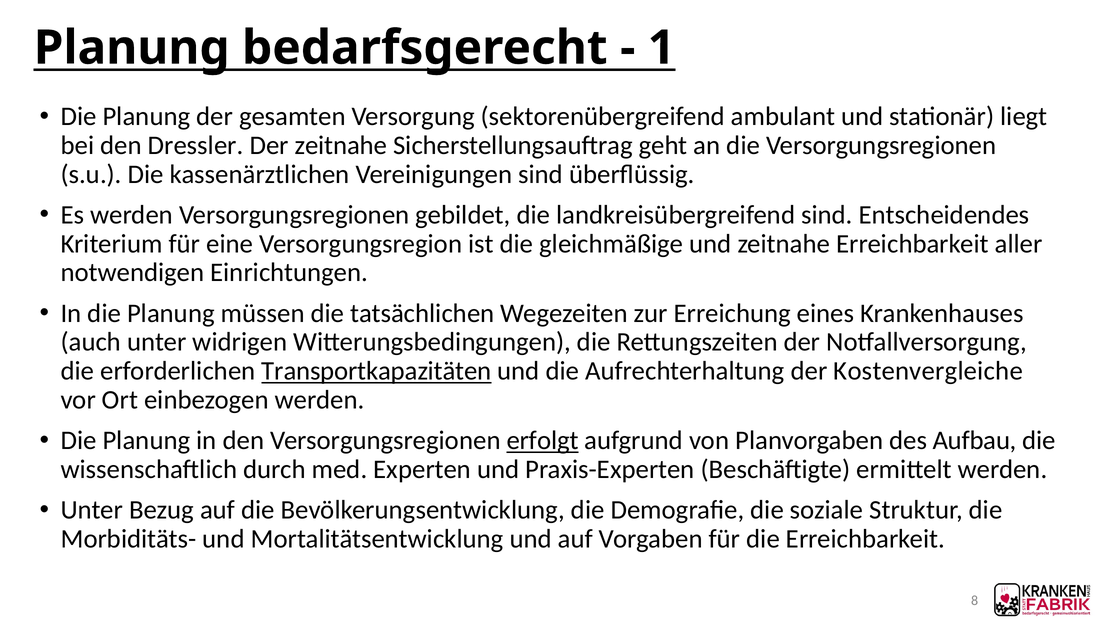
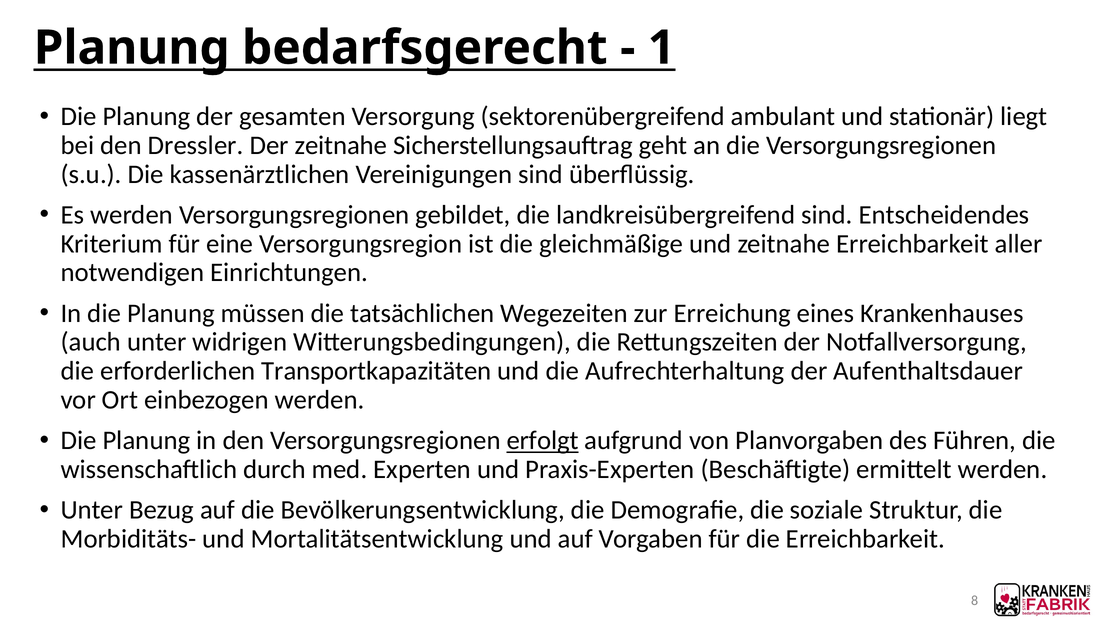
Transportkapazitäten underline: present -> none (376, 371)
Kostenvergleiche: Kostenvergleiche -> Aufenthaltsdauer (928, 371)
Aufbau: Aufbau -> Führen (975, 441)
